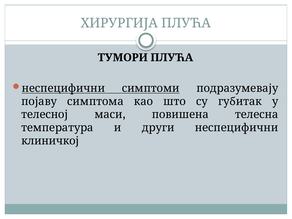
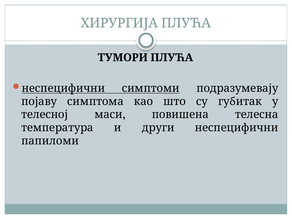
клиничкој: клиничкој -> папиломи (50, 141)
